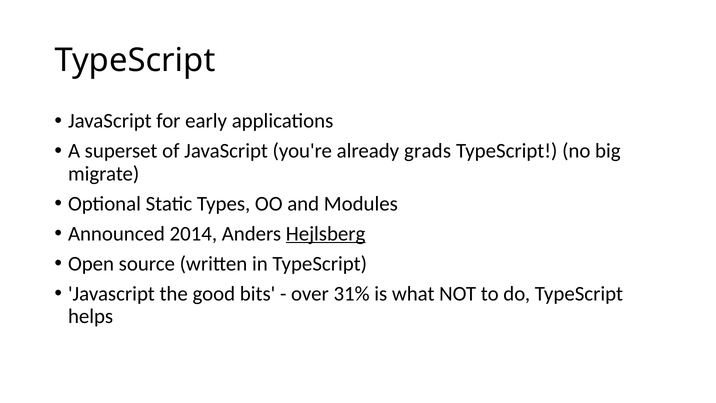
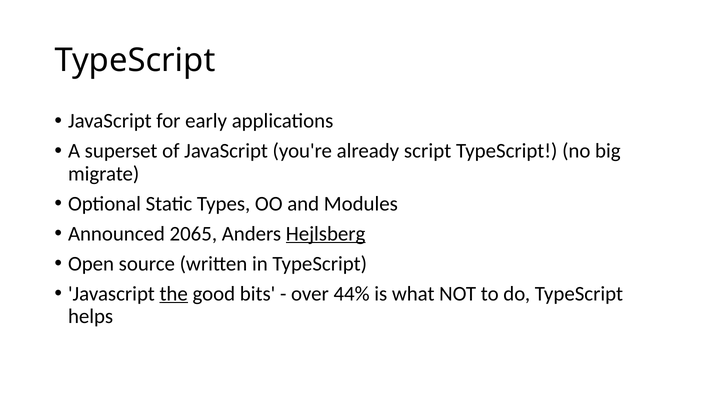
grads: grads -> script (428, 151)
2014: 2014 -> 2065 (193, 233)
the underline: none -> present (174, 293)
31%: 31% -> 44% (352, 293)
